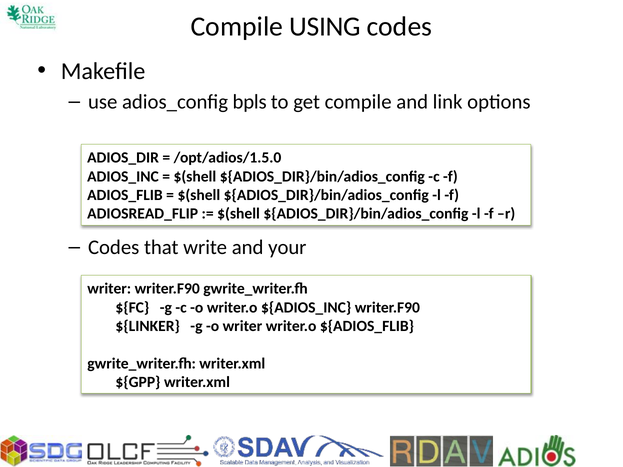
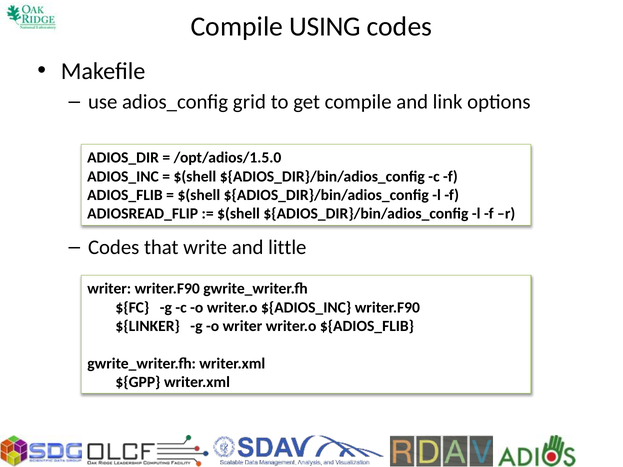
bpls: bpls -> grid (249, 102)
your: your -> little (287, 248)
